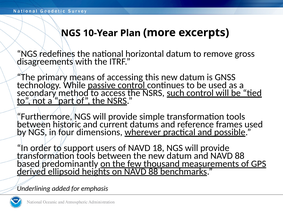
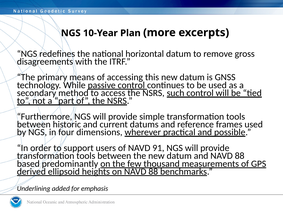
18: 18 -> 91 (158, 148)
